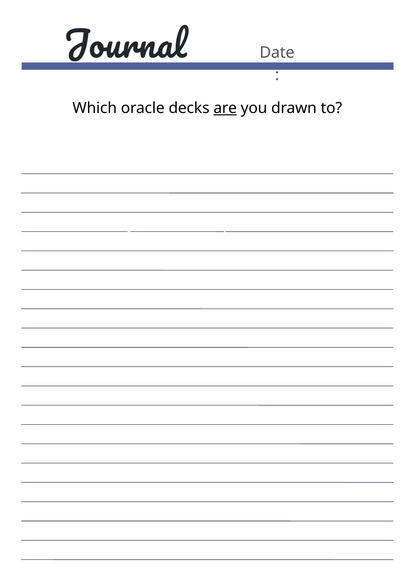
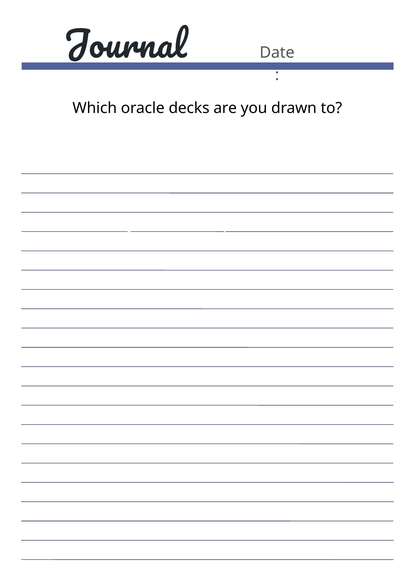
are underline: present -> none (225, 108)
